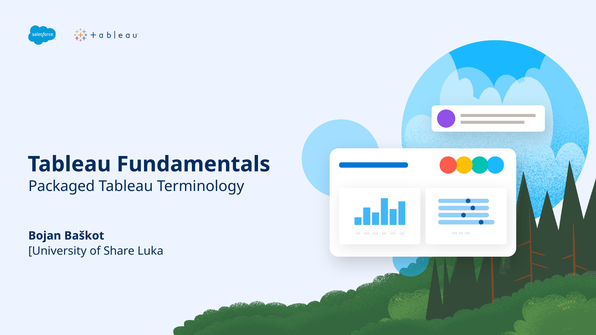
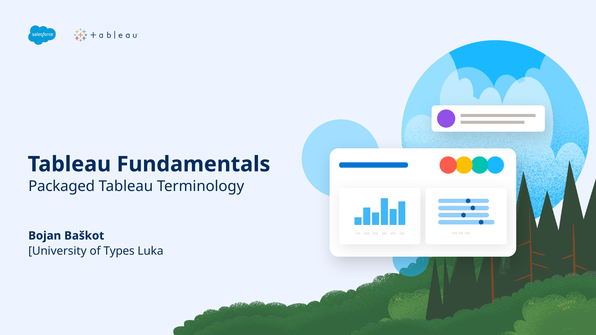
Share: Share -> Types (119, 251)
